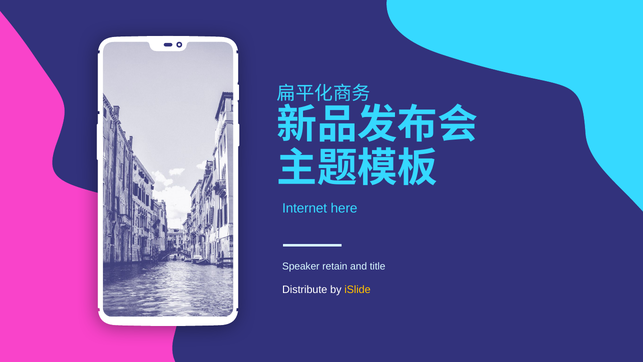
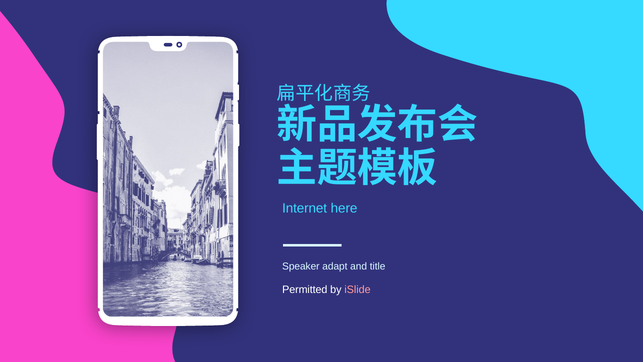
retain: retain -> adapt (335, 266)
Distribute: Distribute -> Permitted (305, 290)
iSlide colour: yellow -> pink (358, 290)
